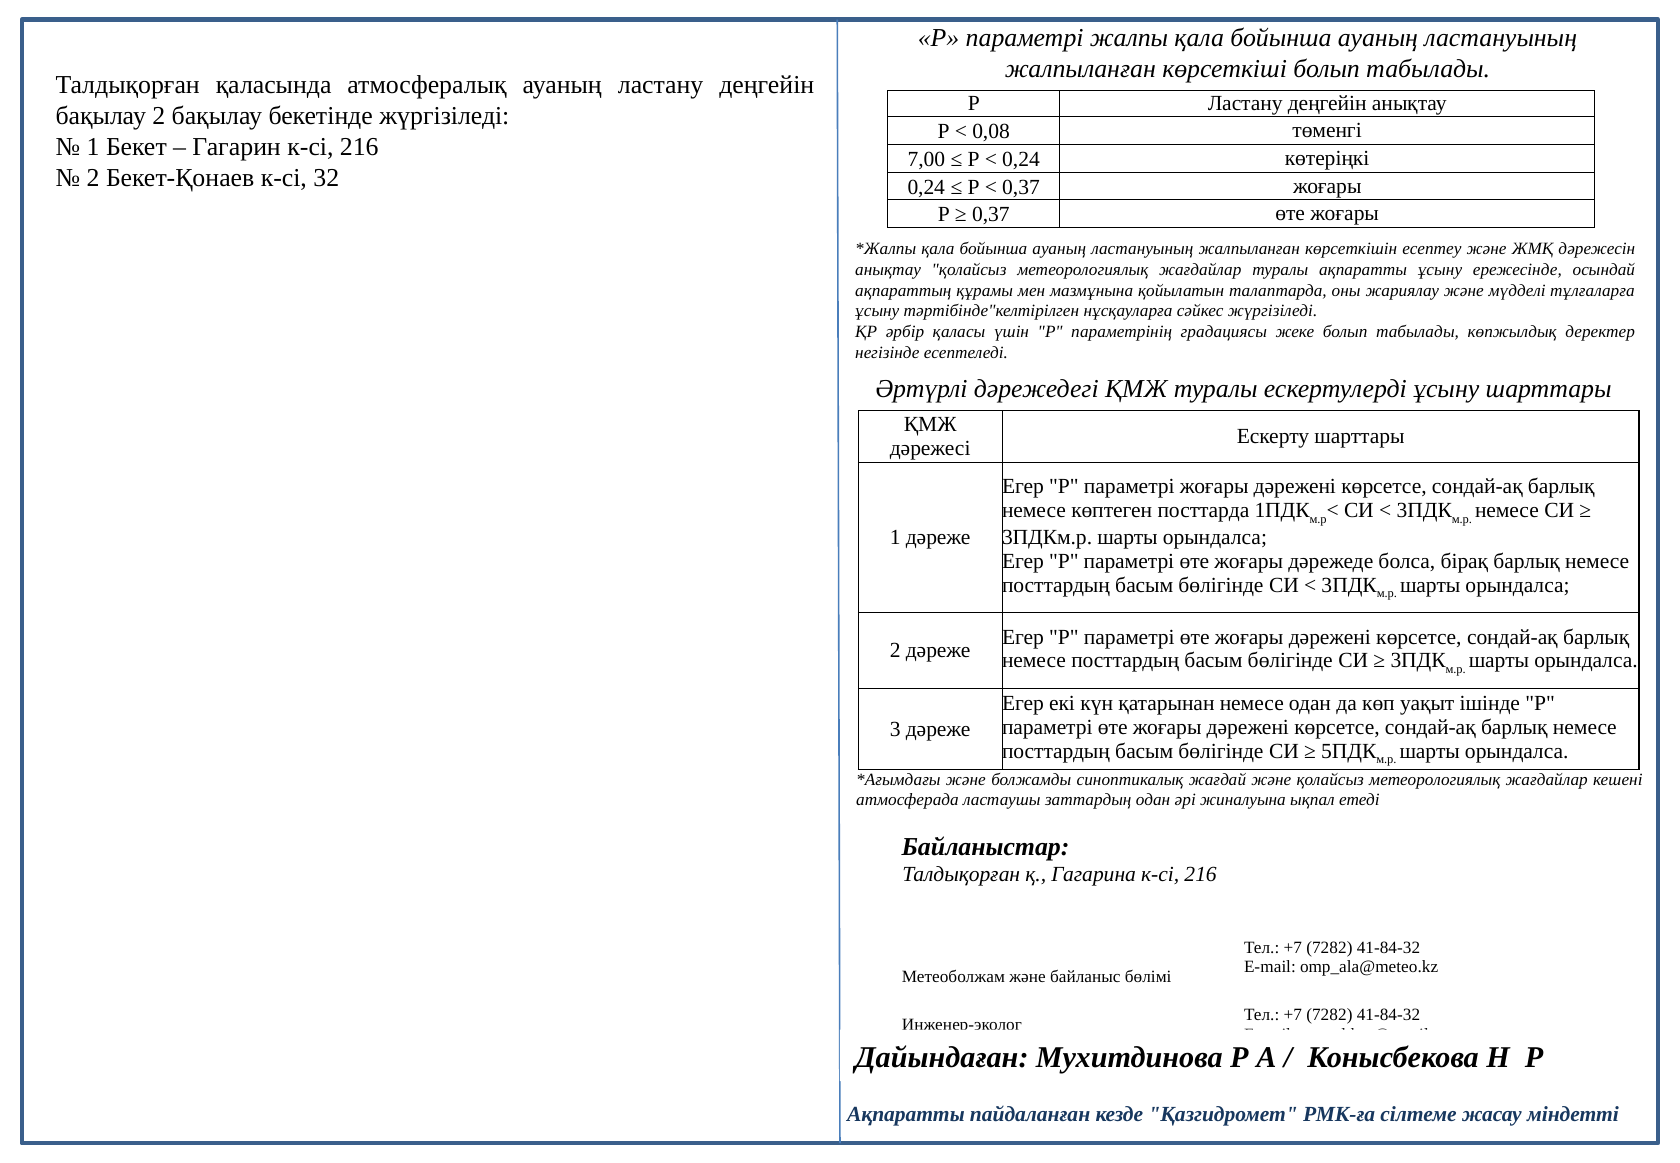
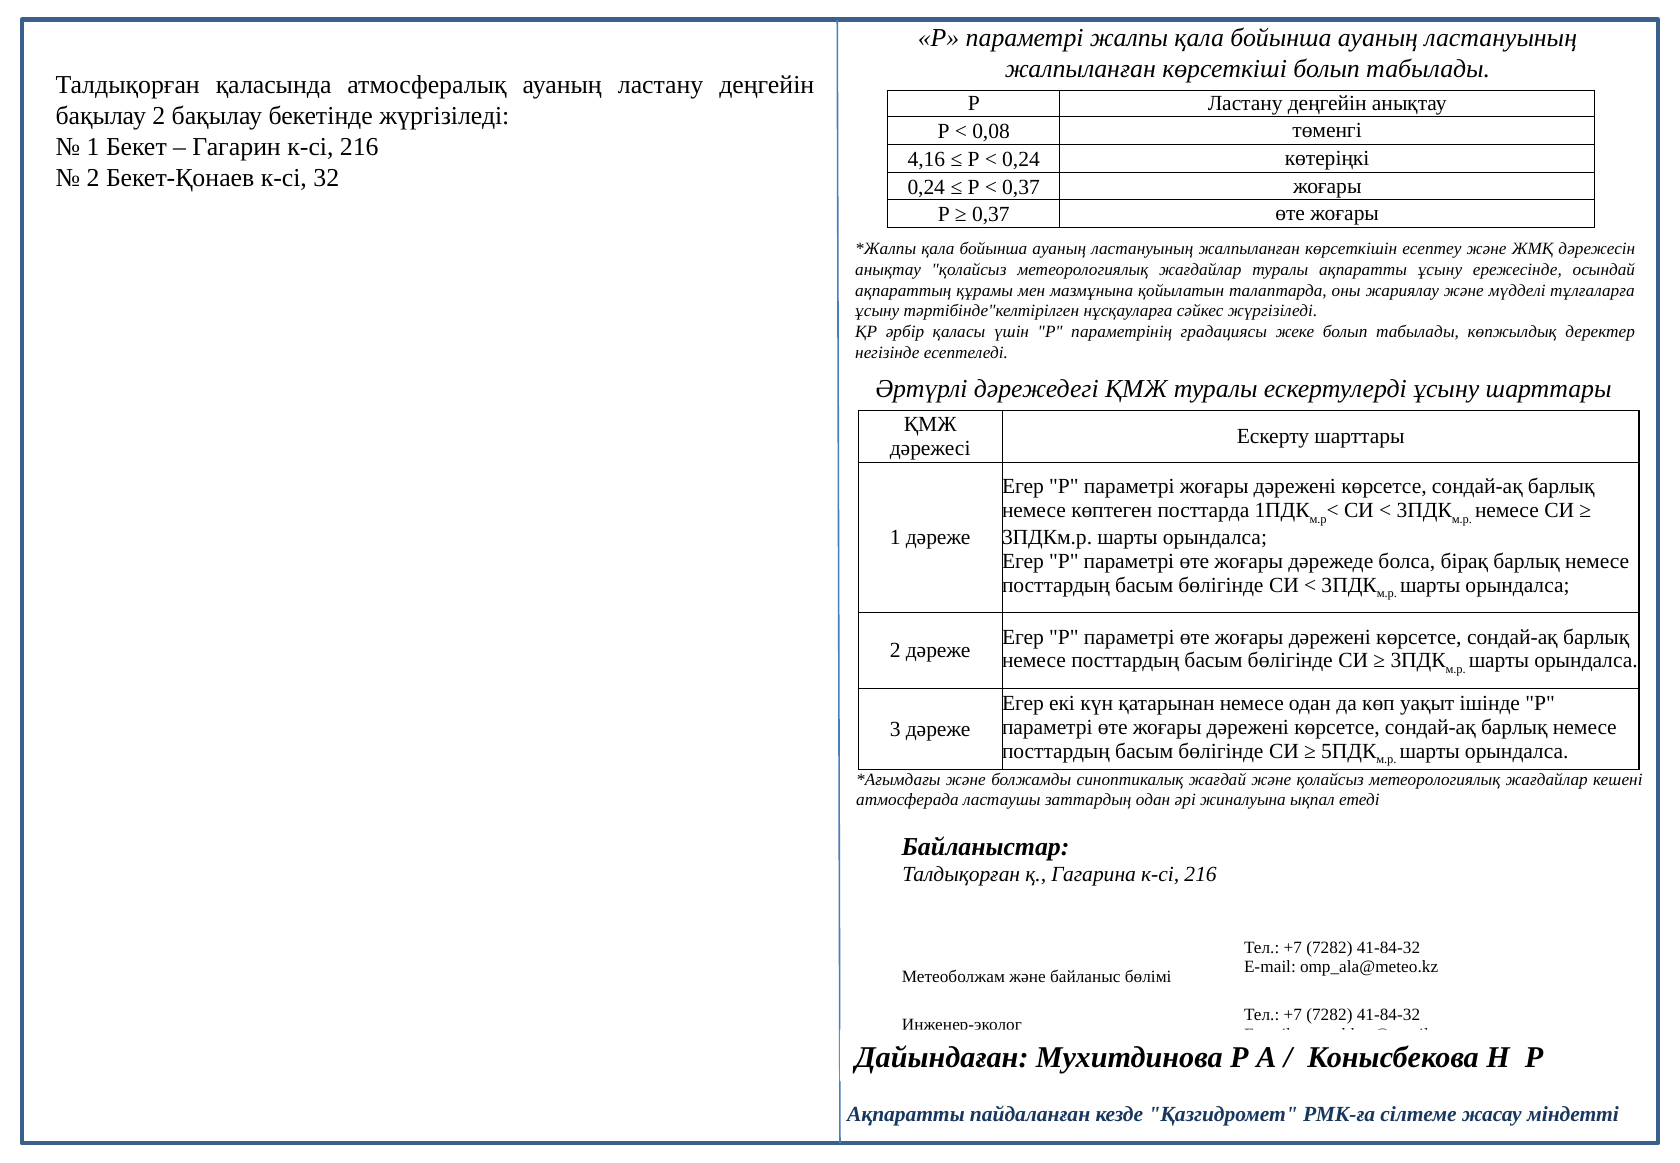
7,00: 7,00 -> 4,16 (926, 159)
